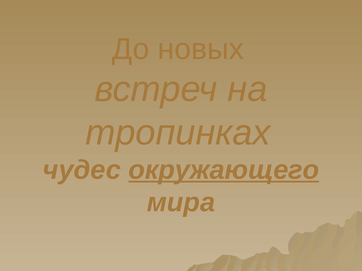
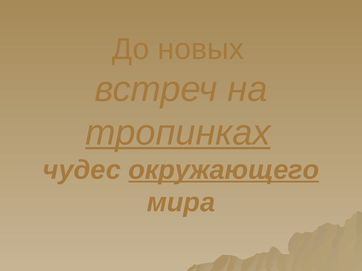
тропинках underline: none -> present (178, 133)
